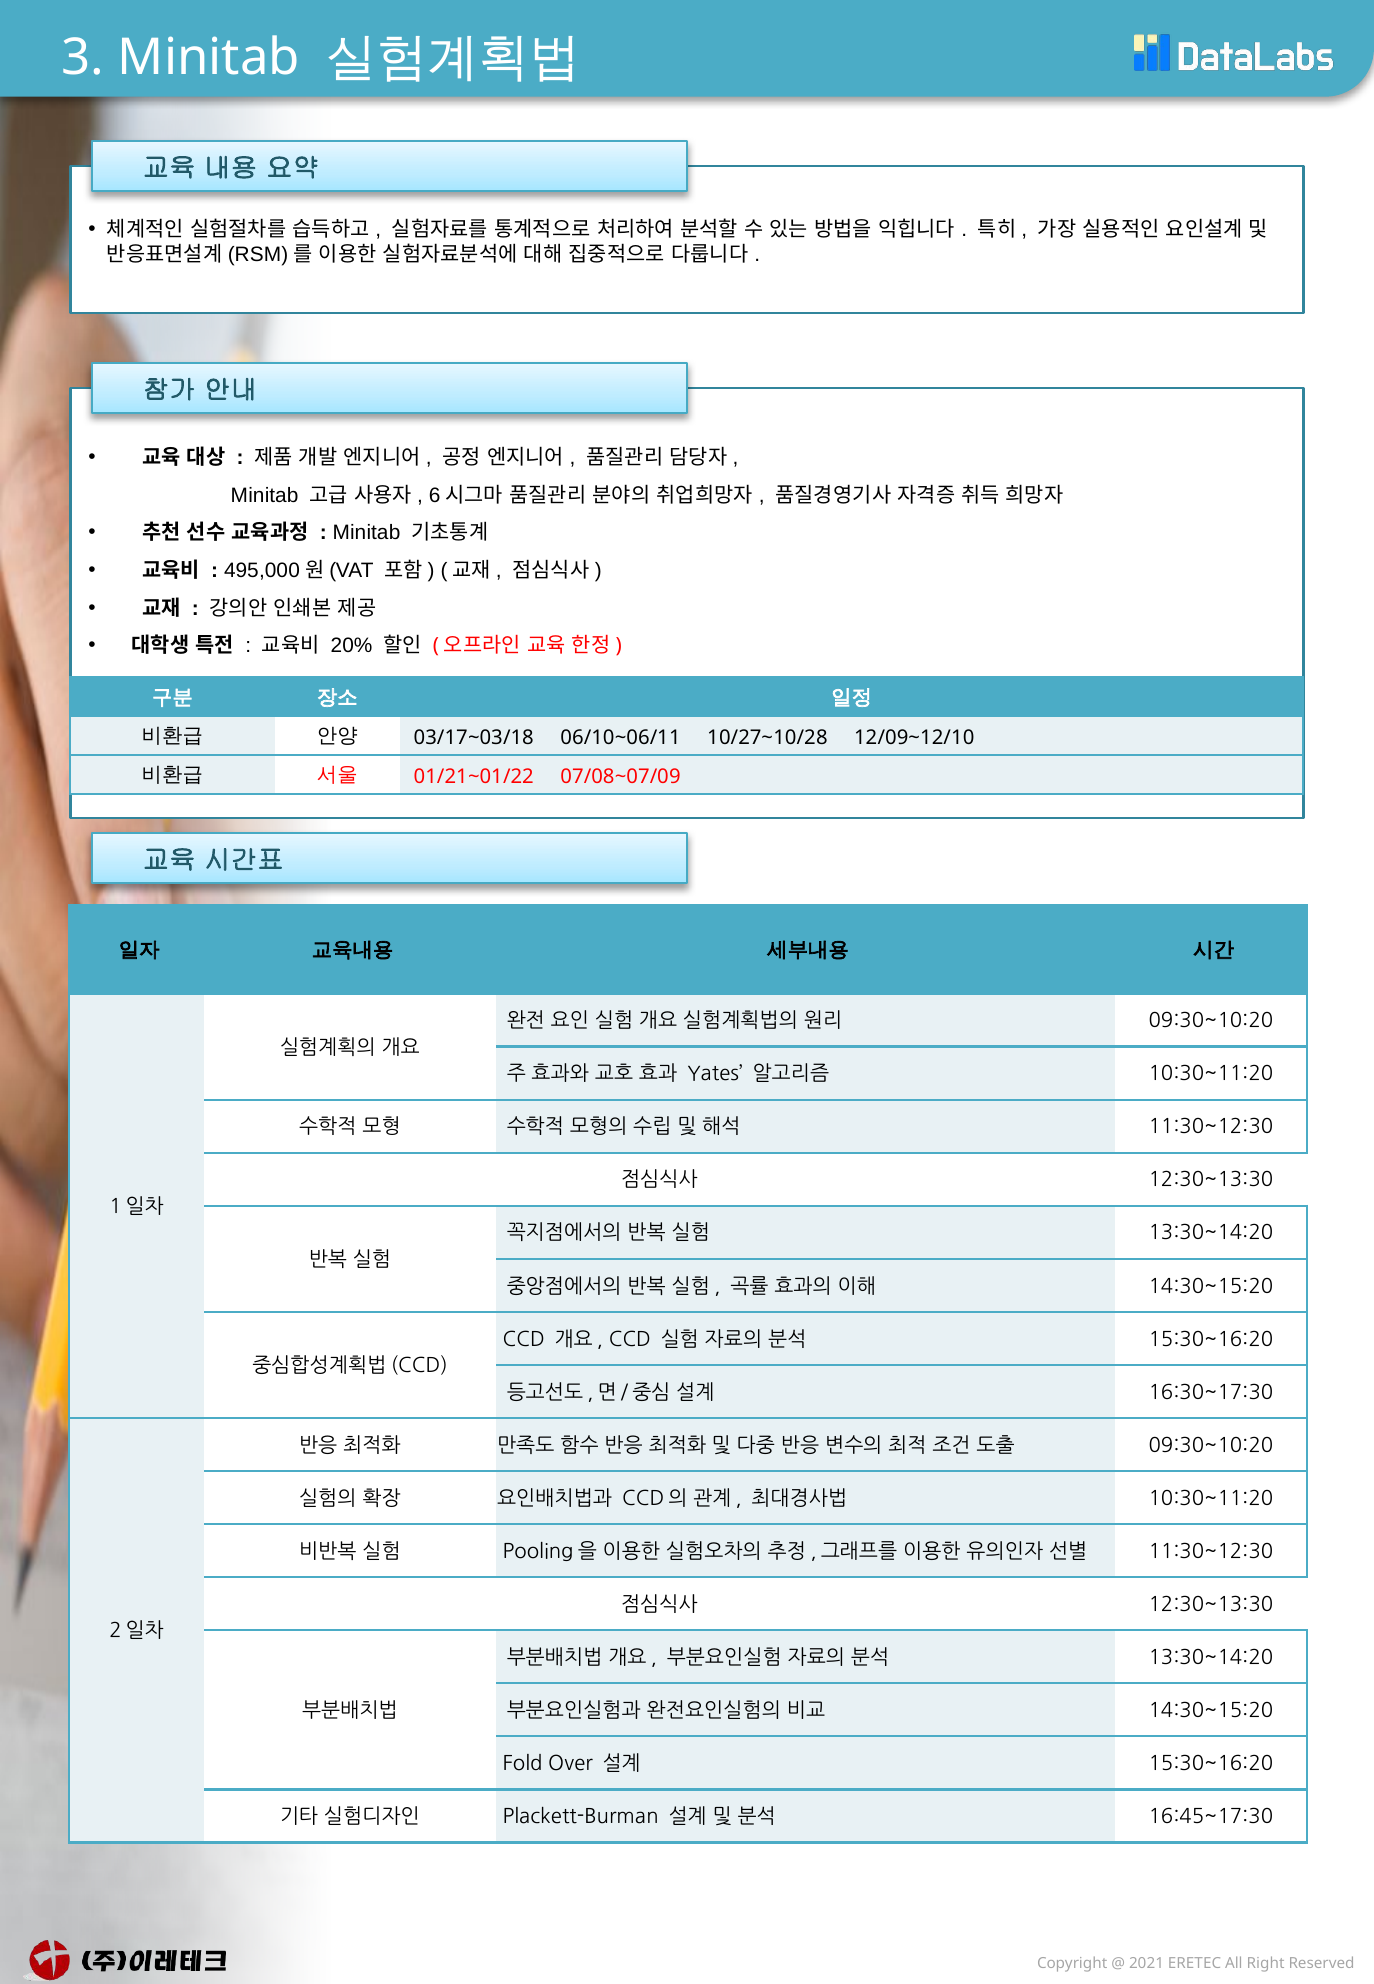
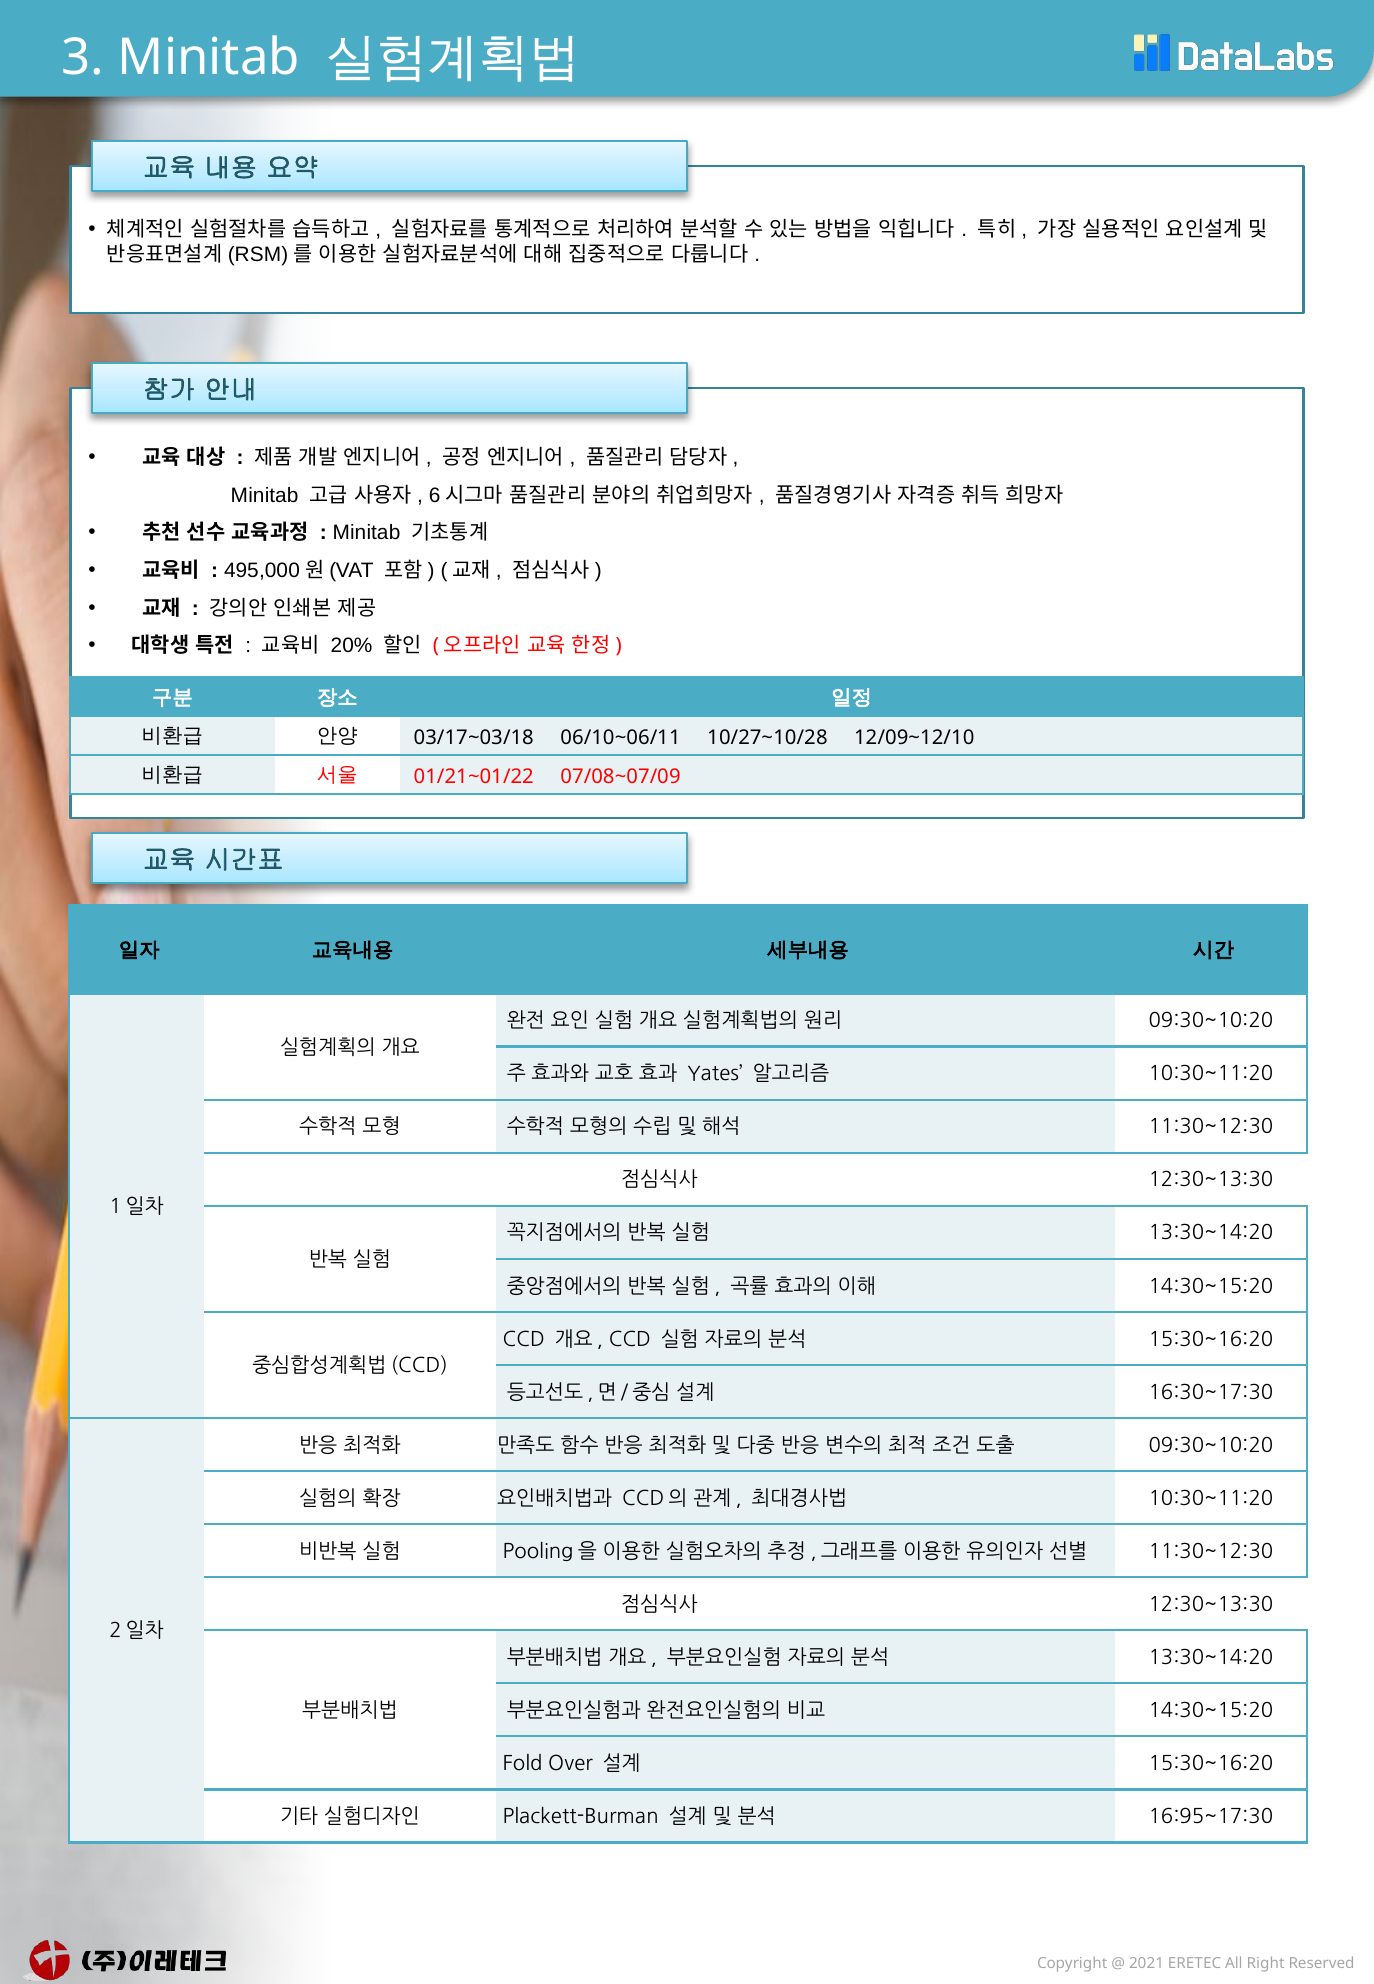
16:45~17:30: 16:45~17:30 -> 16:95~17:30 (1211, 1818)
